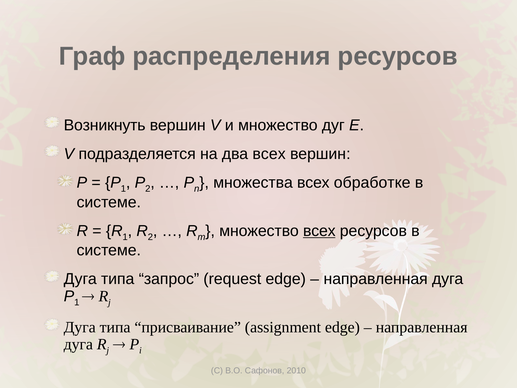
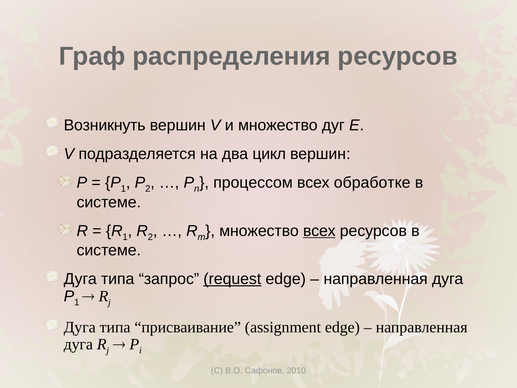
два всех: всех -> цикл (269, 154)
множества: множества -> процессом (253, 183)
request underline: none -> present (232, 279)
